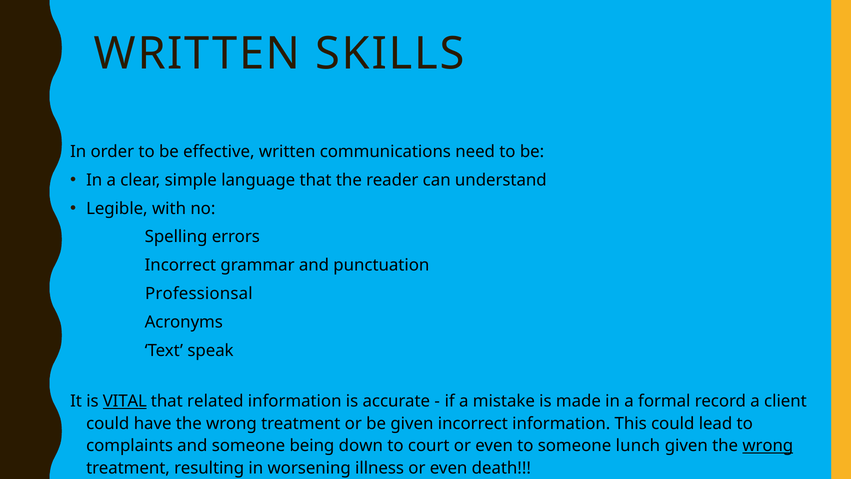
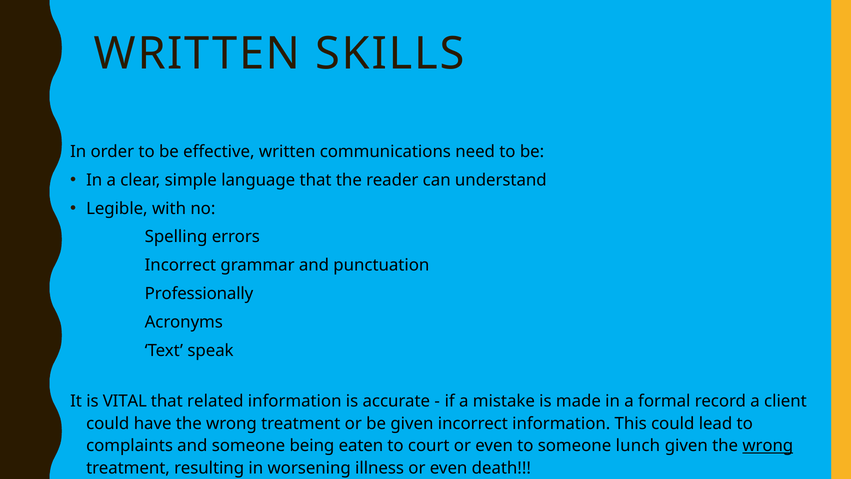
Professionsal: Professionsal -> Professionally (199, 294)
VITAL underline: present -> none (125, 401)
down: down -> eaten (361, 445)
